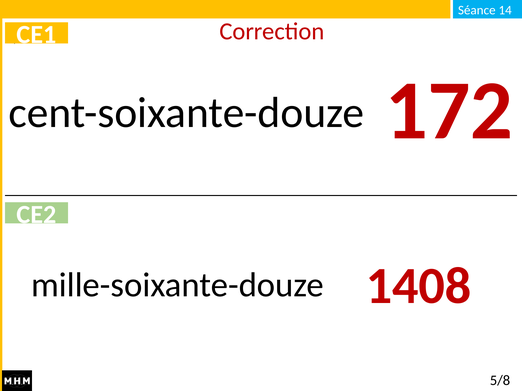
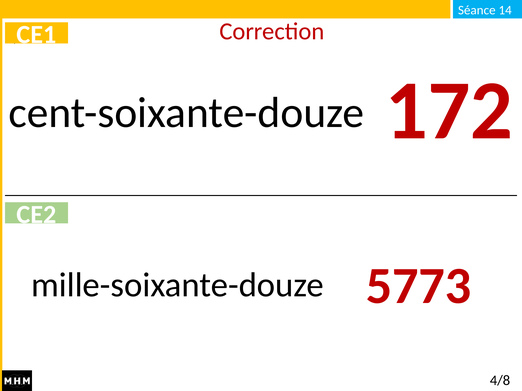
1408: 1408 -> 5773 (419, 286)
5/8: 5/8 -> 4/8 (500, 381)
